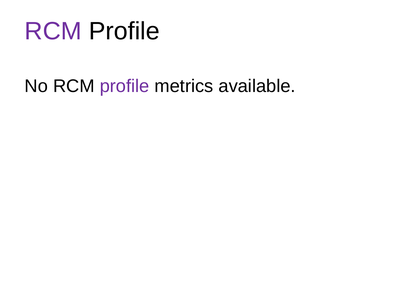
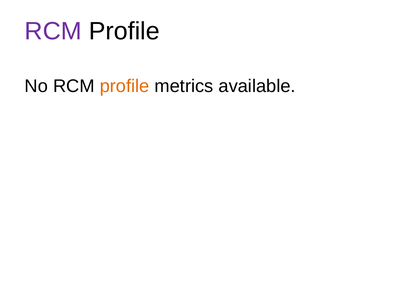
profile colour: purple -> orange (125, 86)
